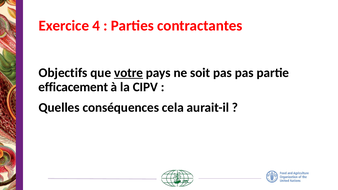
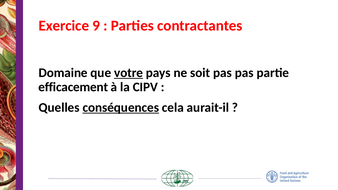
4: 4 -> 9 (96, 26)
Objectifs: Objectifs -> Domaine (63, 73)
conséquences underline: none -> present (121, 108)
